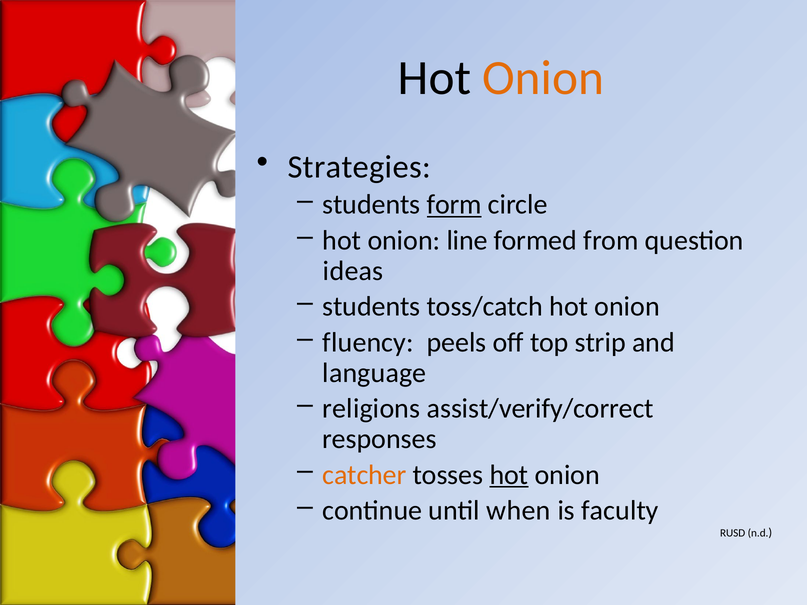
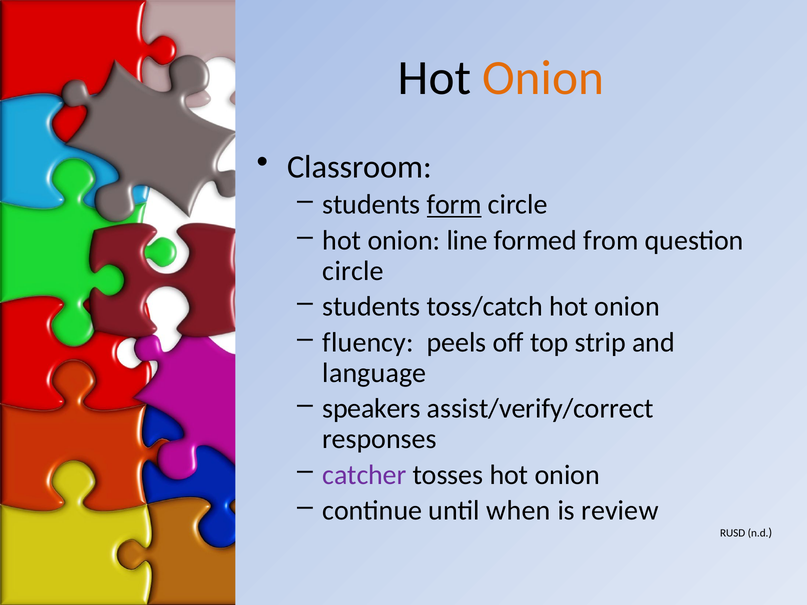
Strategies: Strategies -> Classroom (360, 167)
ideas: ideas -> circle (353, 271)
religions: religions -> speakers (372, 409)
catcher colour: orange -> purple (364, 475)
hot underline: present -> none (509, 475)
faculty: faculty -> review (620, 511)
